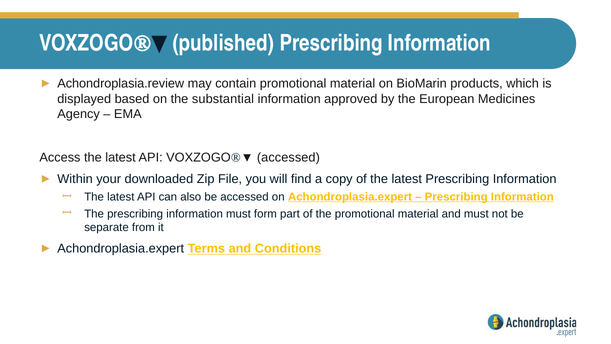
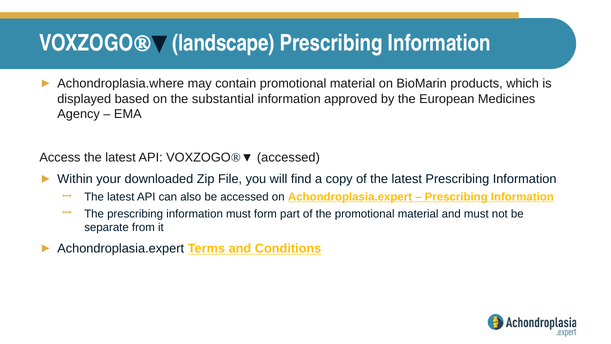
published: published -> landscape (224, 43)
Achondroplasia.review: Achondroplasia.review -> Achondroplasia.where (121, 83)
